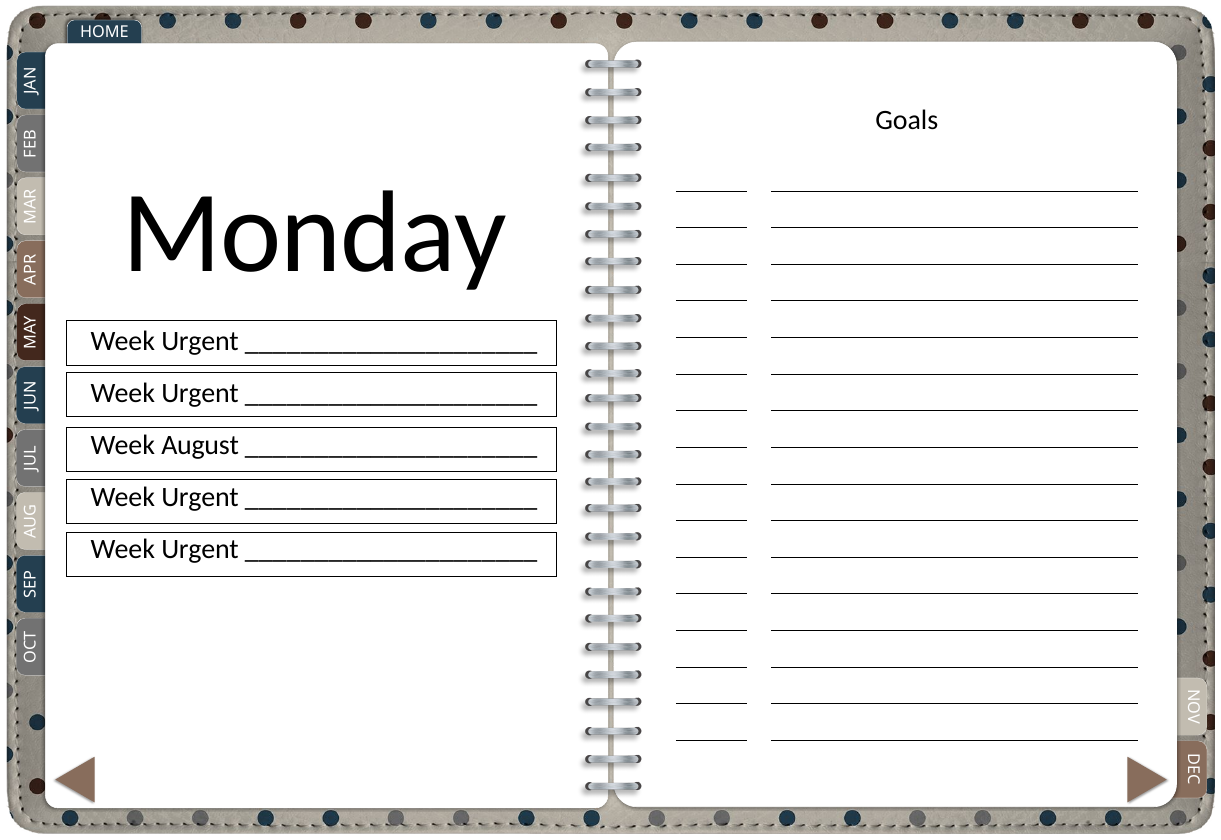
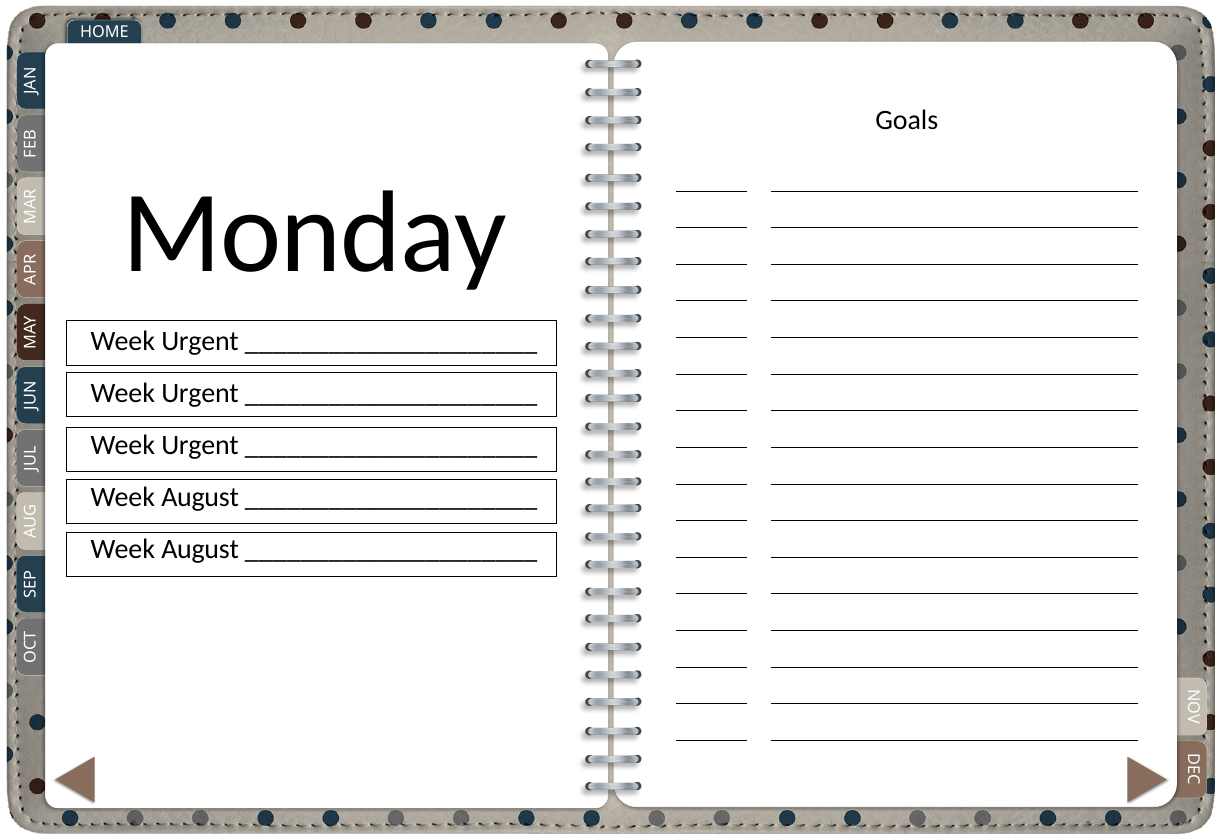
August: August -> Urgent (200, 445)
Urgent: Urgent -> August (200, 497)
Urgent: Urgent -> August (200, 549)
